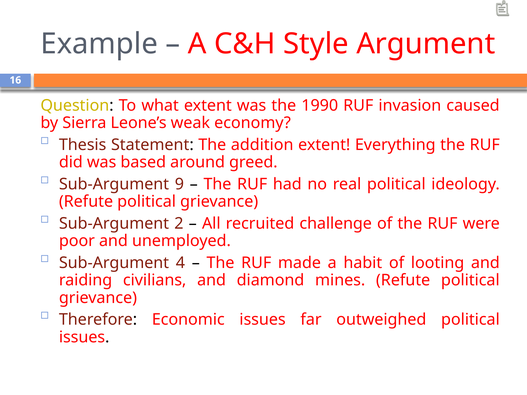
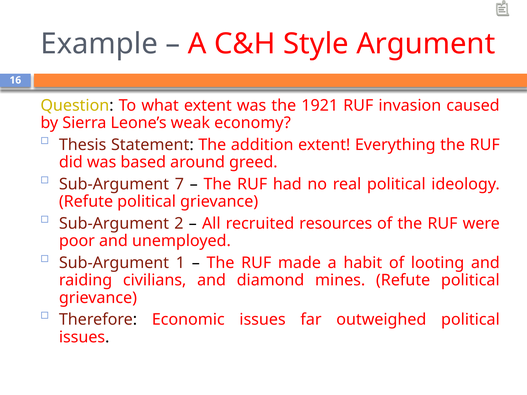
1990: 1990 -> 1921 (320, 106)
9: 9 -> 7 (179, 184)
challenge: challenge -> resources (336, 224)
4: 4 -> 1 (180, 263)
